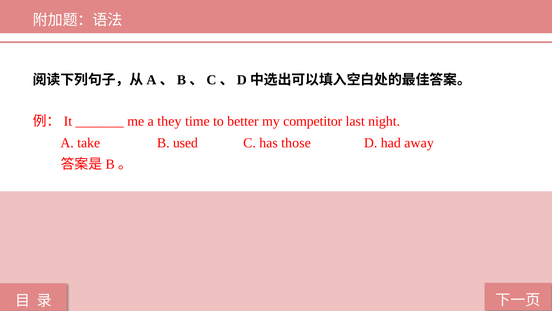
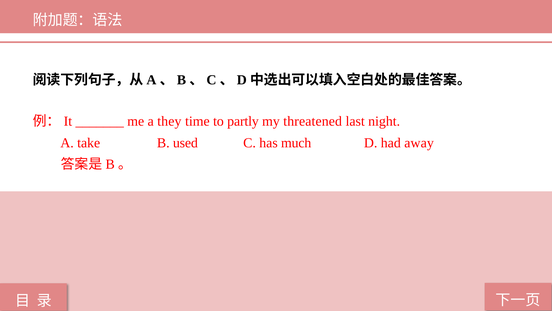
better: better -> partly (243, 121)
competitor: competitor -> threatened (313, 121)
those: those -> much (296, 143)
